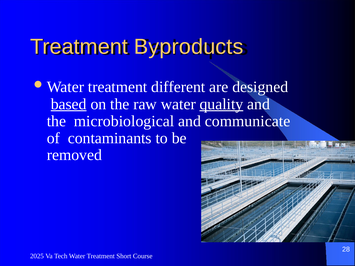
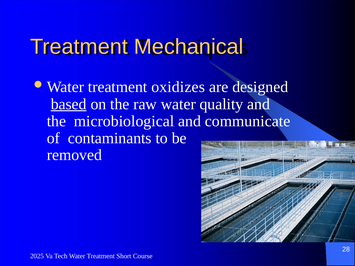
Byproducts: Byproducts -> Mechanical (189, 47)
different: different -> oxidizes (178, 87)
quality underline: present -> none (221, 104)
